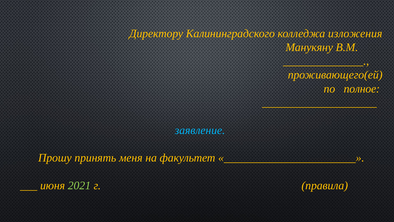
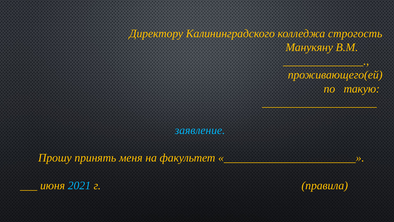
изложения: изложения -> строгость (355, 33)
полное: полное -> такую (362, 89)
2021 colour: light green -> light blue (79, 185)
